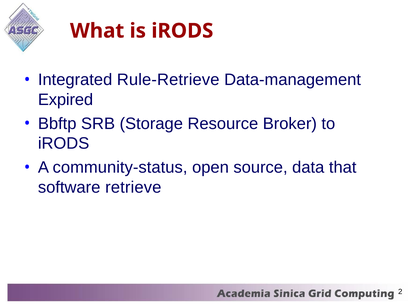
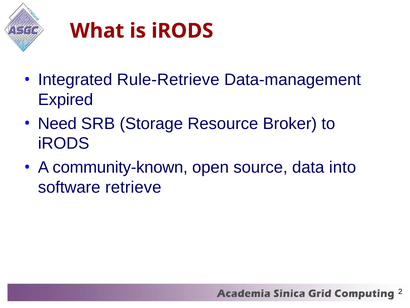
Bbftp: Bbftp -> Need (57, 123)
community-status: community-status -> community-known (120, 167)
that: that -> into (343, 167)
